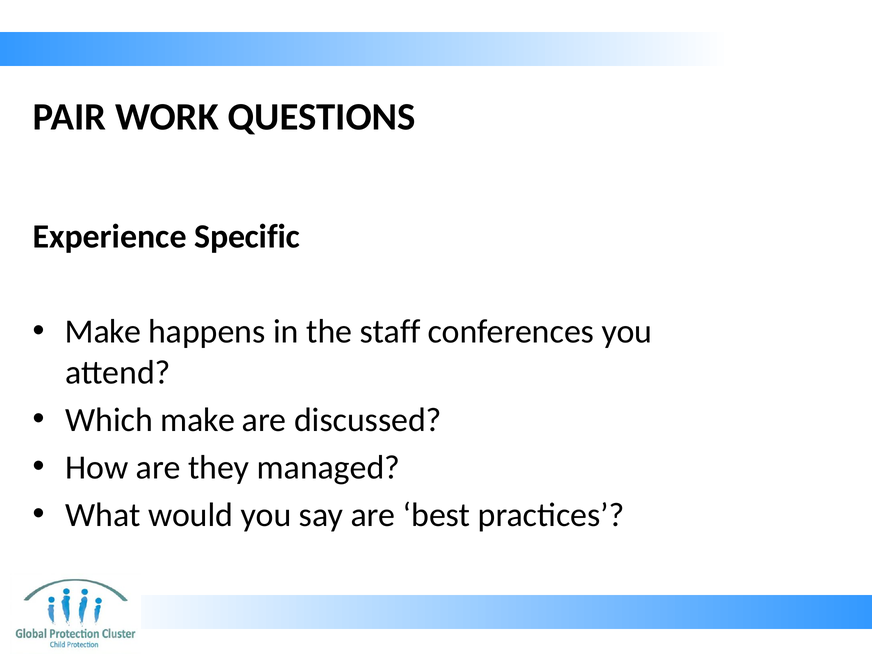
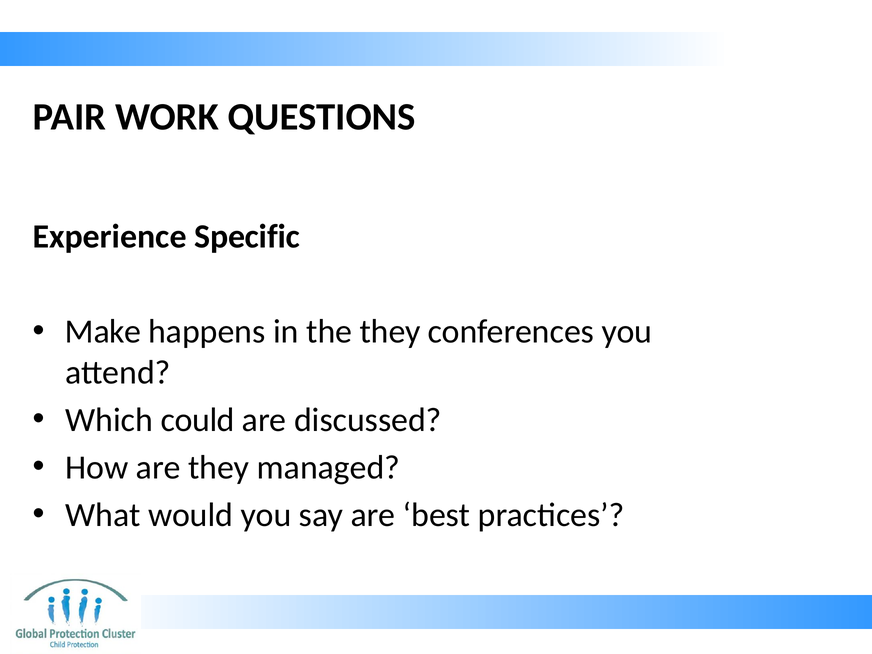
the staff: staff -> they (390, 332)
Which make: make -> could (198, 420)
